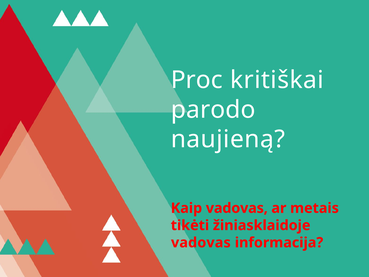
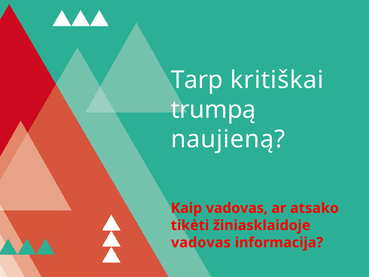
Proc: Proc -> Tarp (197, 80)
parodo: parodo -> trumpą (213, 110)
metais: metais -> atsako (314, 208)
